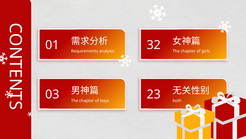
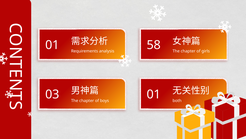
32: 32 -> 58 (154, 45)
boys 23: 23 -> 01 (154, 94)
